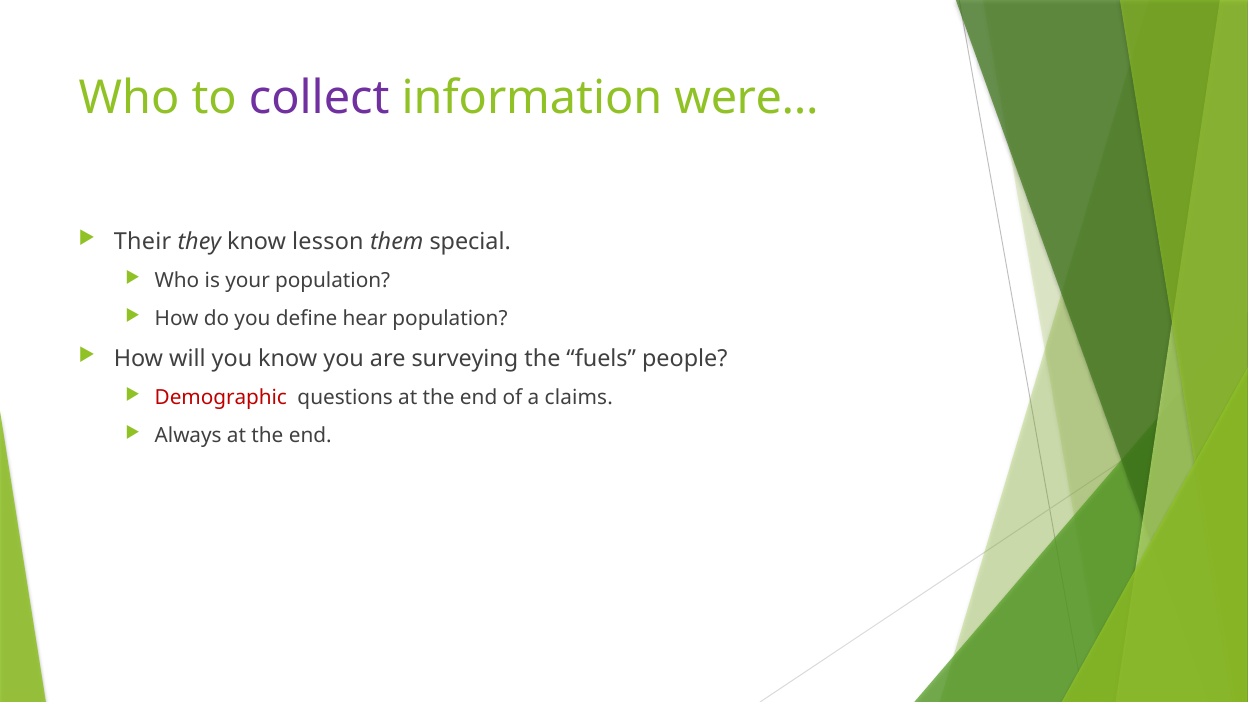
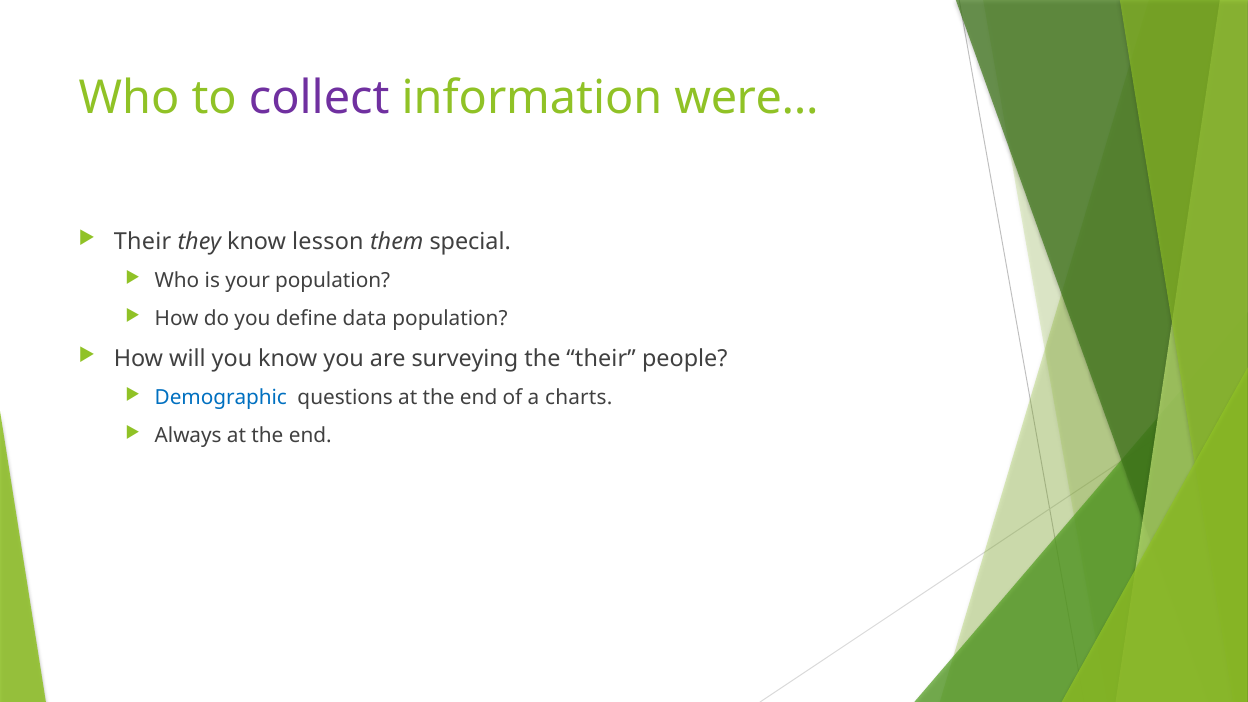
hear: hear -> data (365, 319)
the fuels: fuels -> their (601, 359)
Demographic colour: red -> blue (221, 398)
claims: claims -> charts (579, 398)
